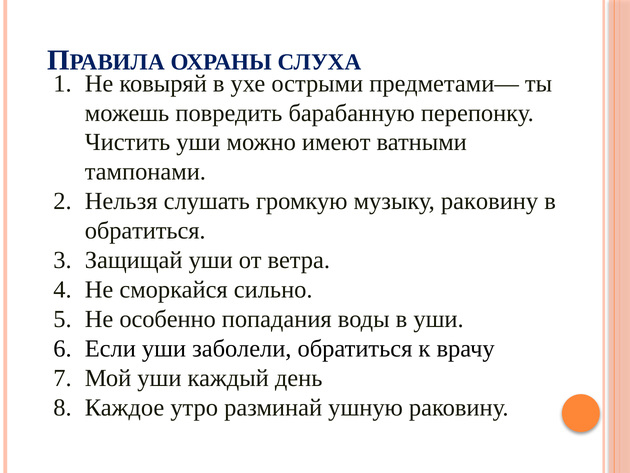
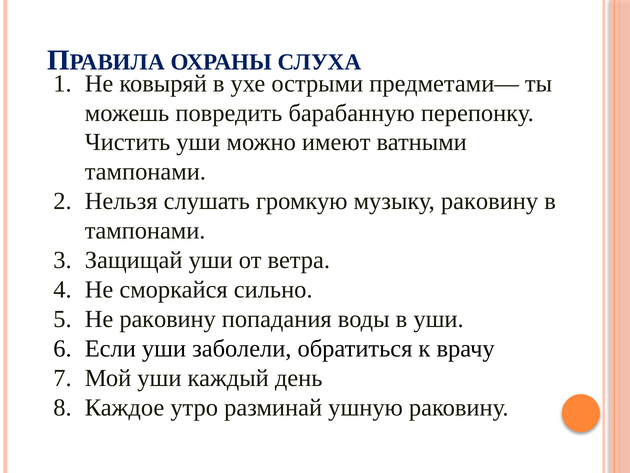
обратиться: обратиться -> тампонами (145, 230)
Не особенно: особенно -> раковину (168, 319)
